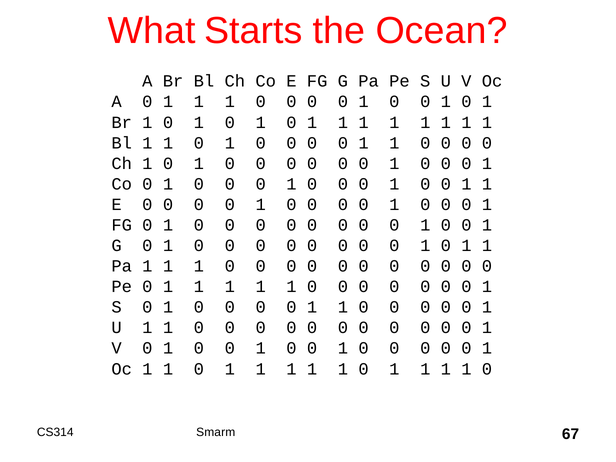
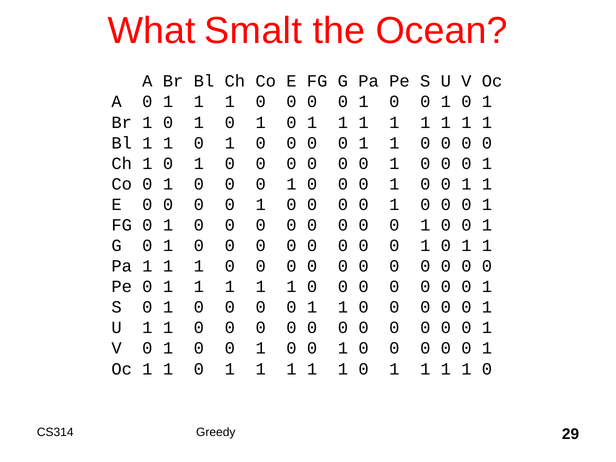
Starts: Starts -> Smalt (253, 31)
Smarm: Smarm -> Greedy (216, 432)
67: 67 -> 29 (571, 434)
